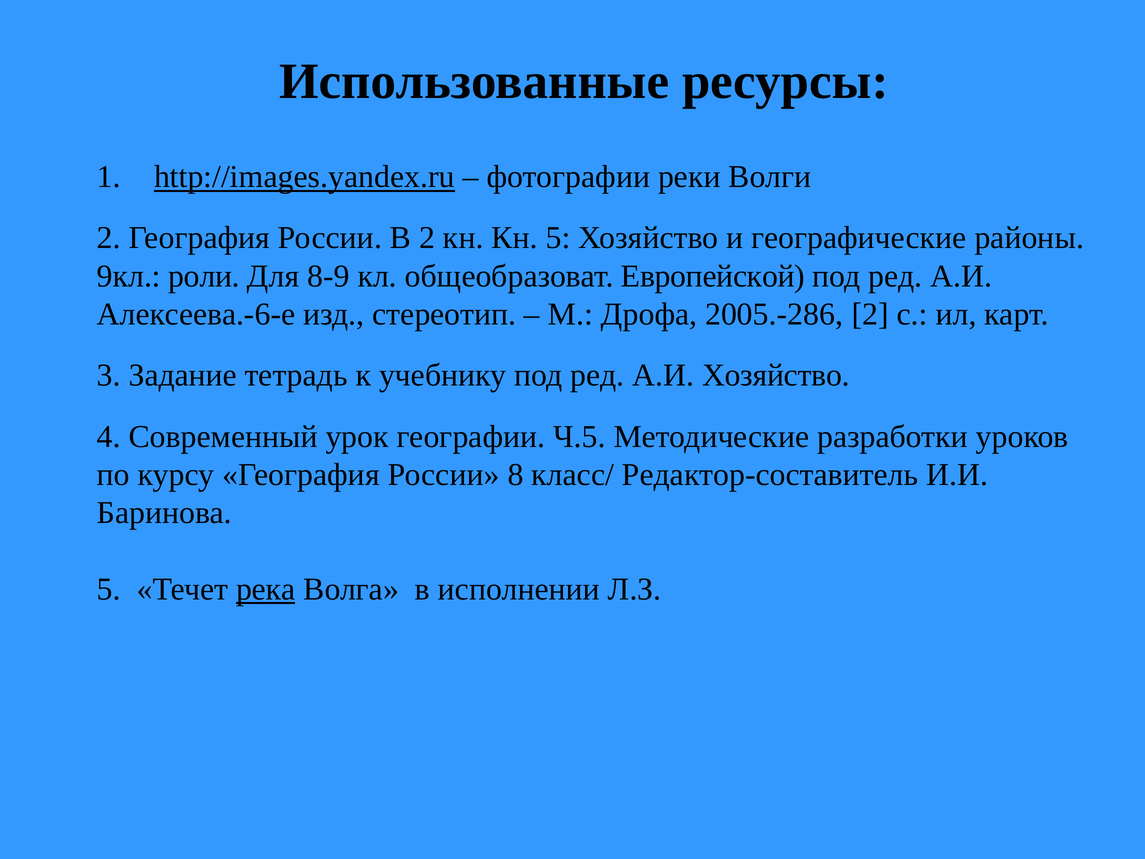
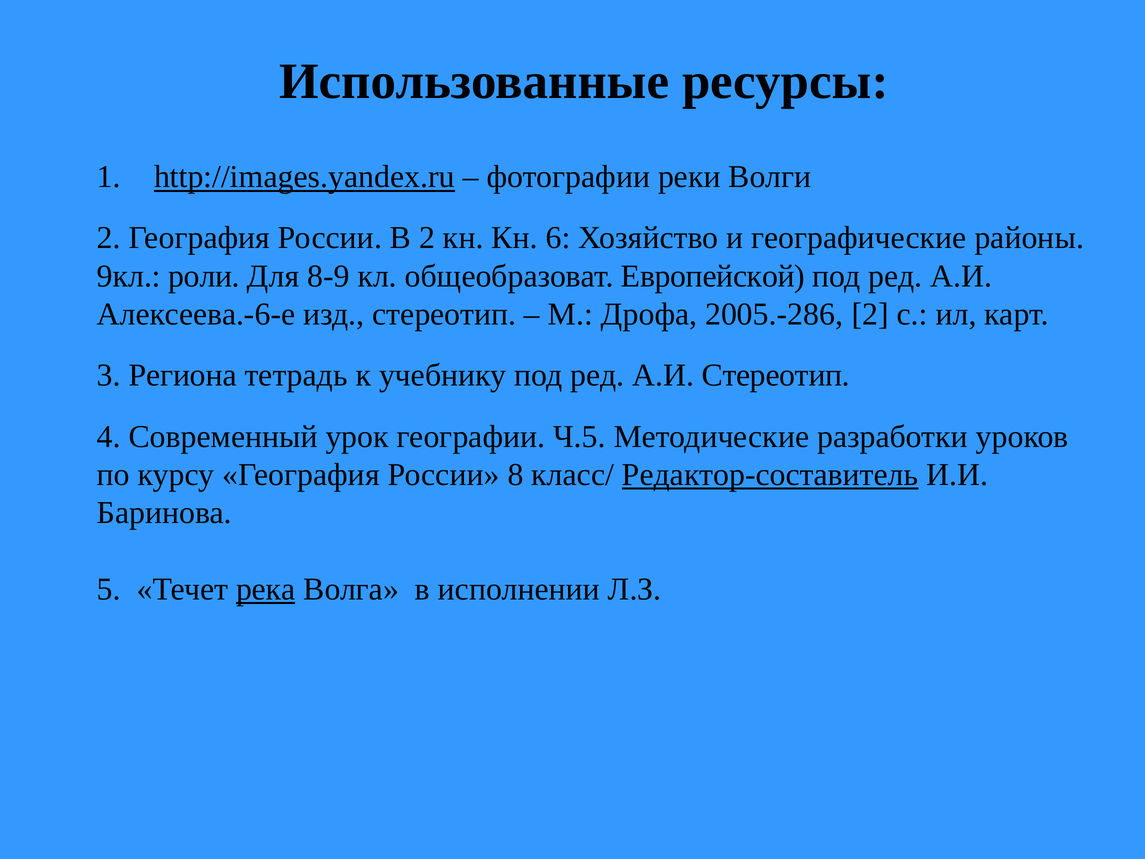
Кн 5: 5 -> 6 (558, 238)
Задание: Задание -> Региона (183, 375)
А.И Хозяйство: Хозяйство -> Стереотип (776, 375)
Редактор-составитель underline: none -> present (770, 475)
